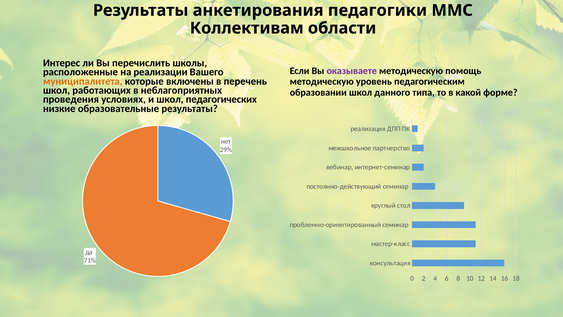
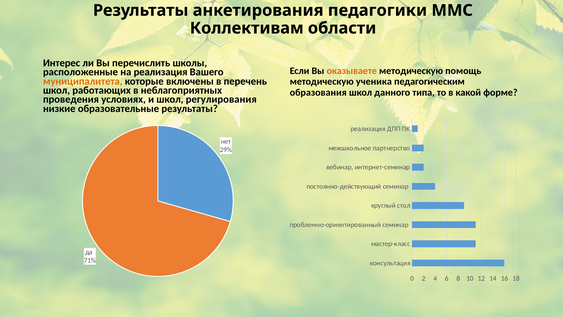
оказываете colour: purple -> orange (352, 71)
на реализации: реализации -> реализация (161, 72)
уровень: уровень -> ученика (374, 82)
образовании: образовании -> образования (318, 92)
педагогических: педагогических -> регулирования (221, 99)
